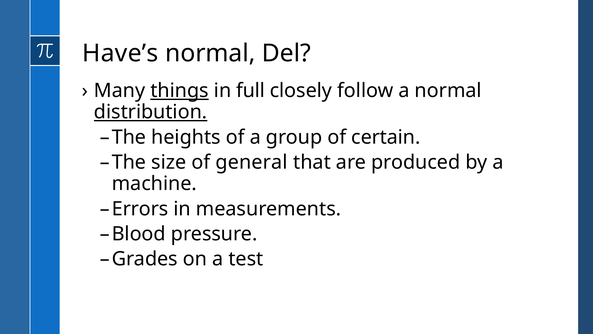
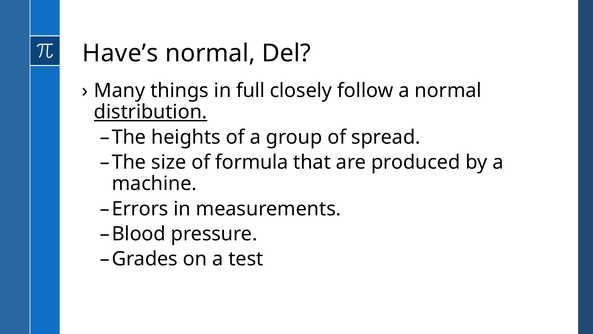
things underline: present -> none (180, 91)
certain: certain -> spread (386, 137)
general: general -> formula (252, 162)
